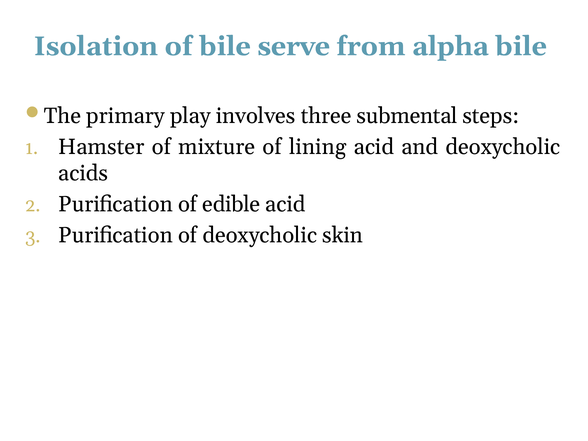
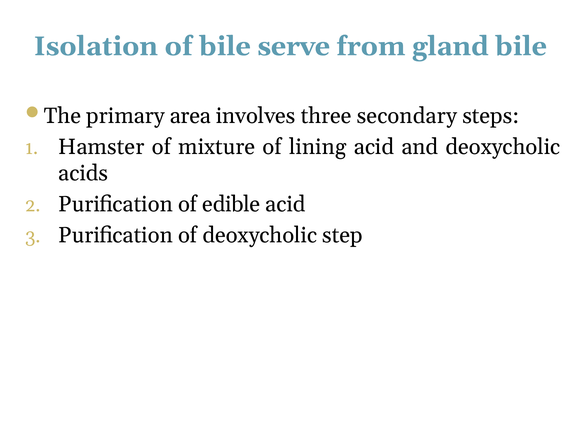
alpha: alpha -> gland (450, 46)
play: play -> area (190, 116)
submental: submental -> secondary (407, 116)
skin: skin -> step (342, 235)
